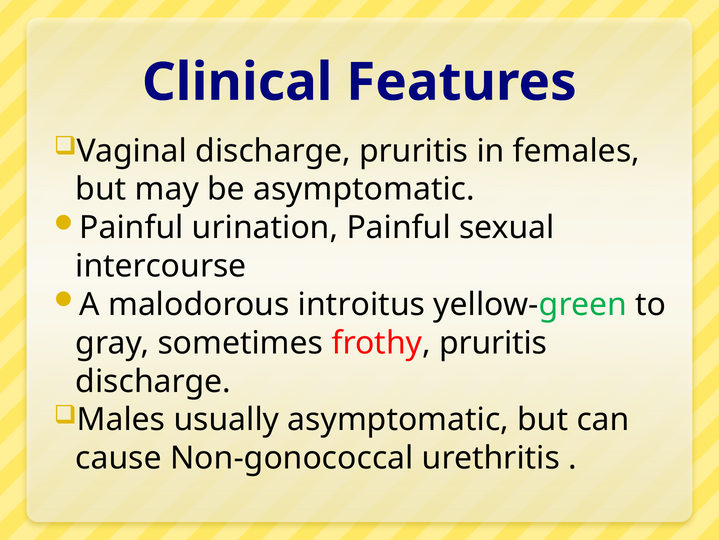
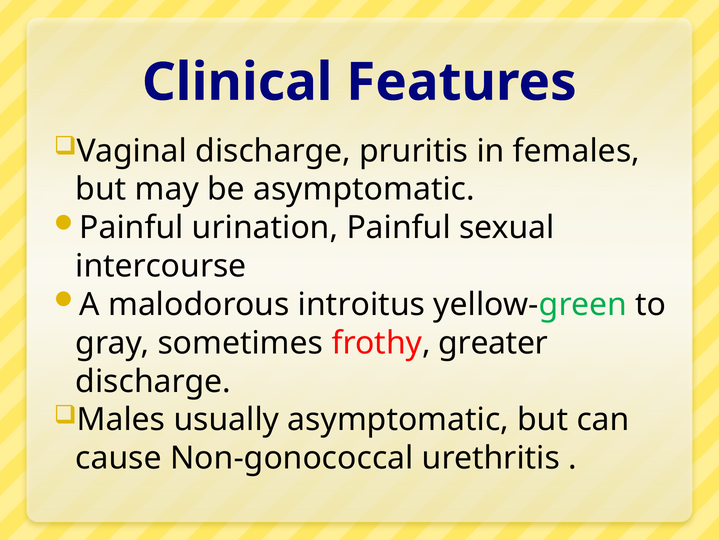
frothy pruritis: pruritis -> greater (493, 343)
